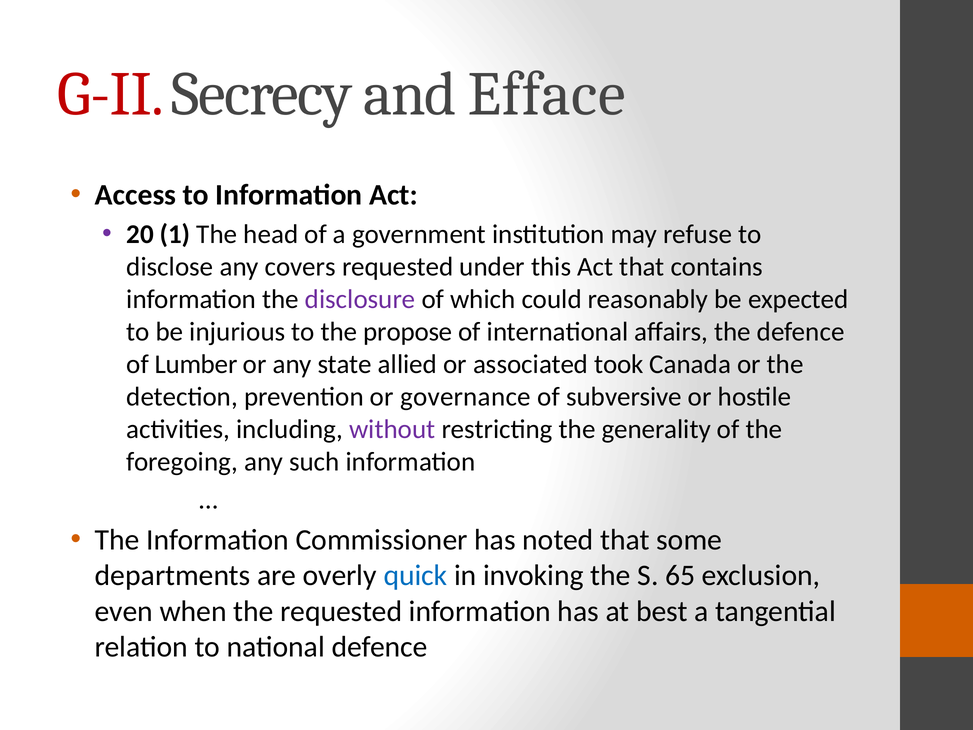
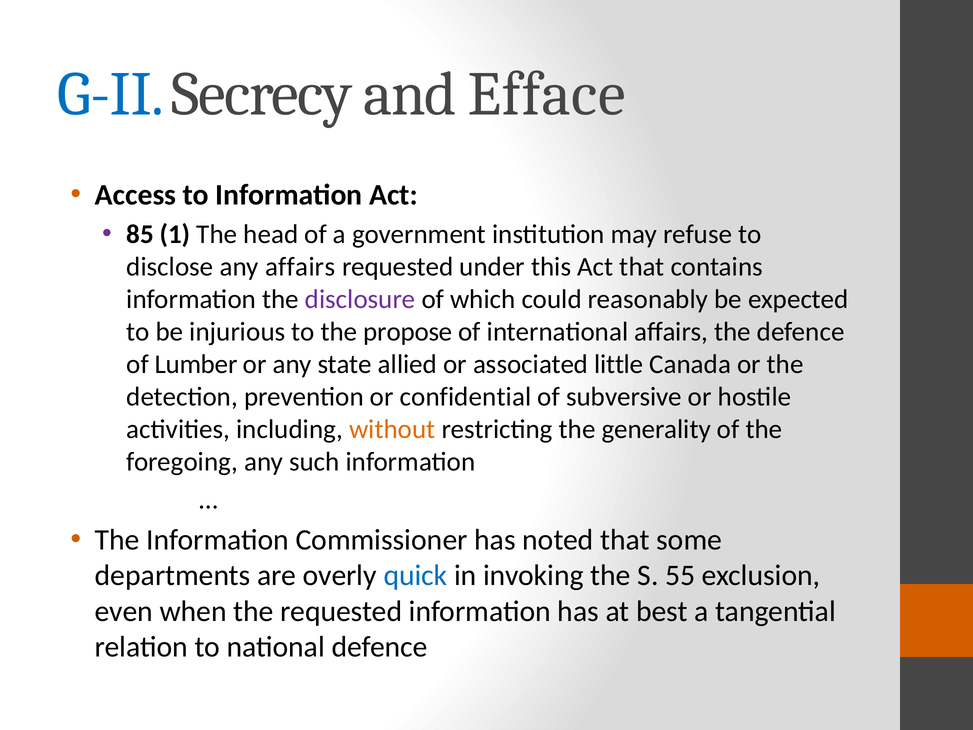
G-II colour: red -> blue (111, 94)
20: 20 -> 85 (140, 234)
any covers: covers -> affairs (300, 267)
took: took -> little (619, 364)
governance: governance -> confidential (465, 397)
without colour: purple -> orange (392, 429)
65: 65 -> 55 (680, 575)
